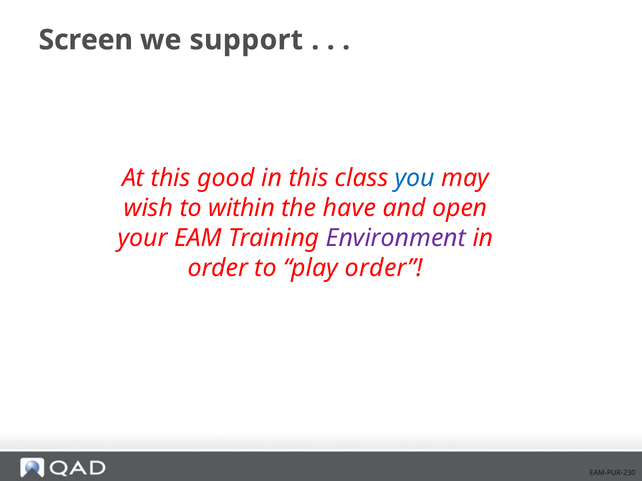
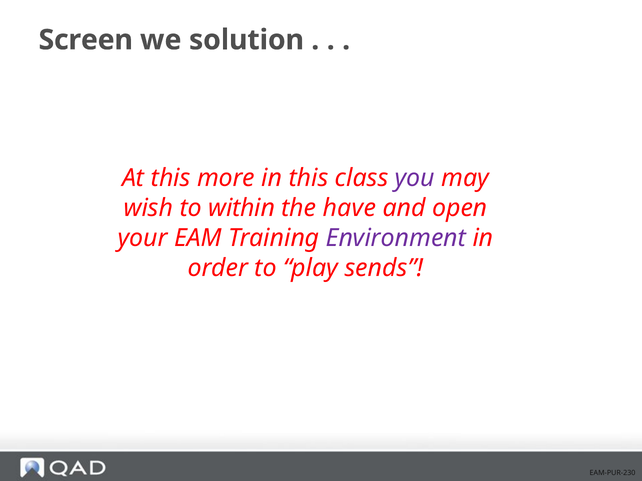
support: support -> solution (246, 40)
good: good -> more (226, 178)
you colour: blue -> purple (415, 178)
play order: order -> sends (384, 268)
